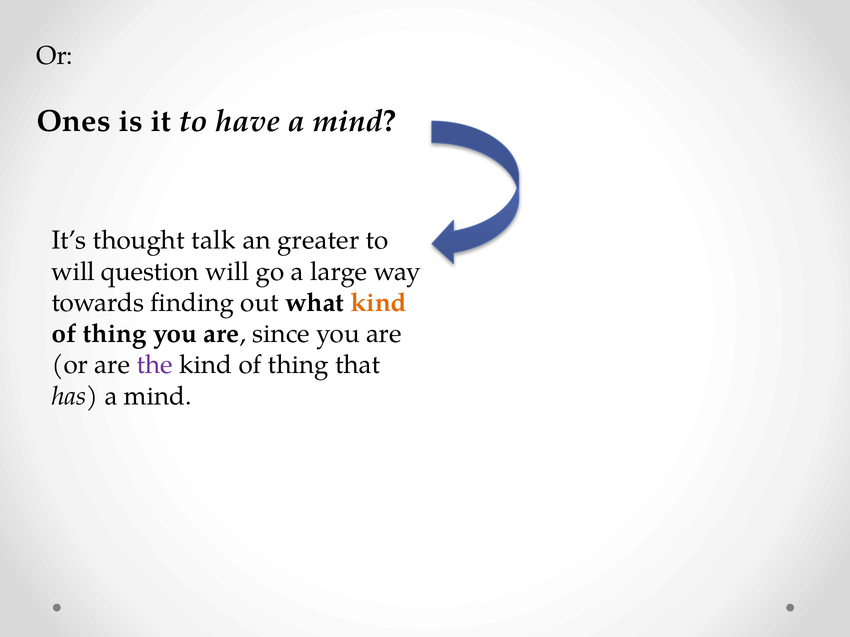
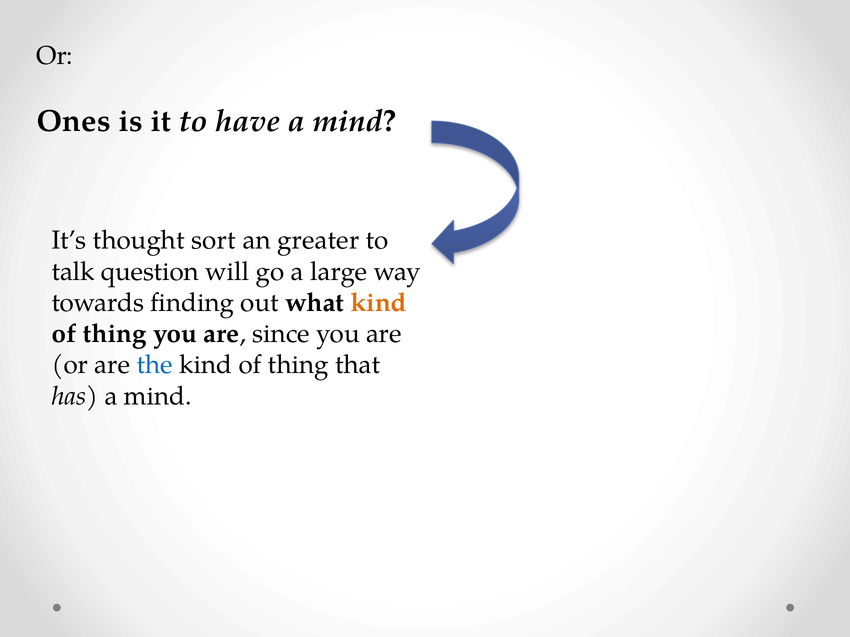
talk: talk -> sort (213, 241)
will: will -> talk (73, 272)
the colour: purple -> blue (155, 365)
